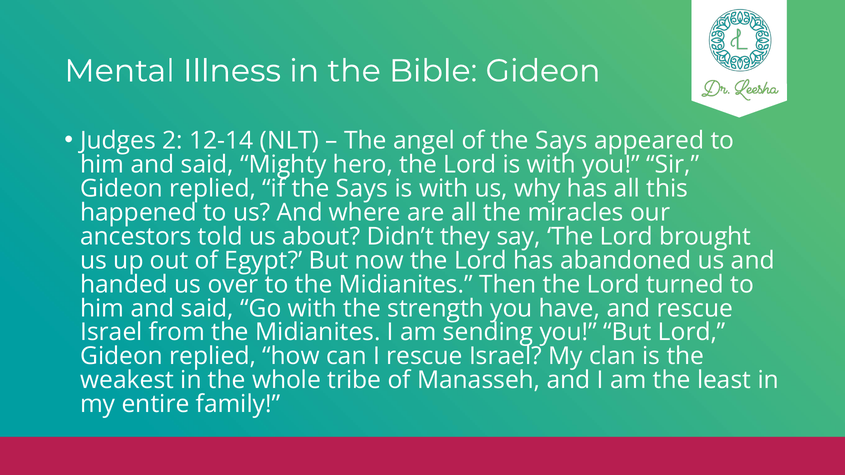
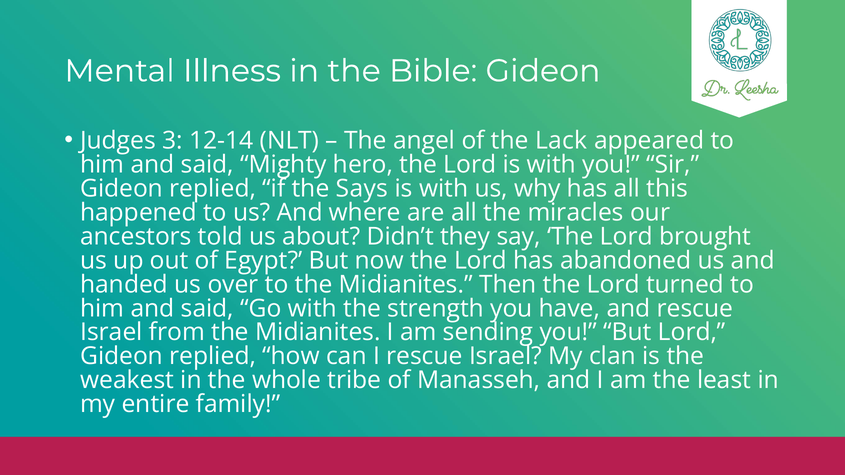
2: 2 -> 3 (172, 141)
of the Says: Says -> Lack (561, 141)
